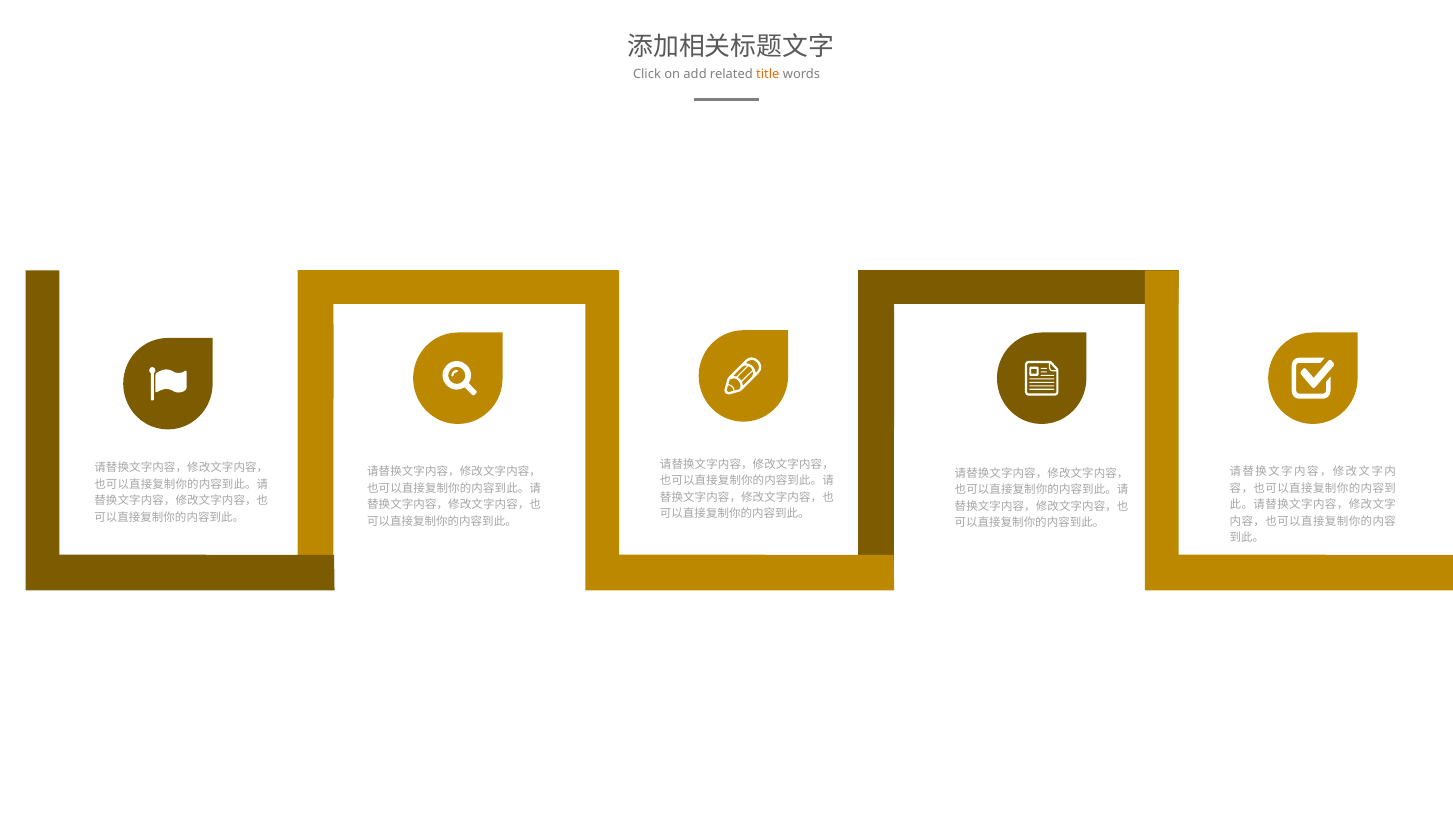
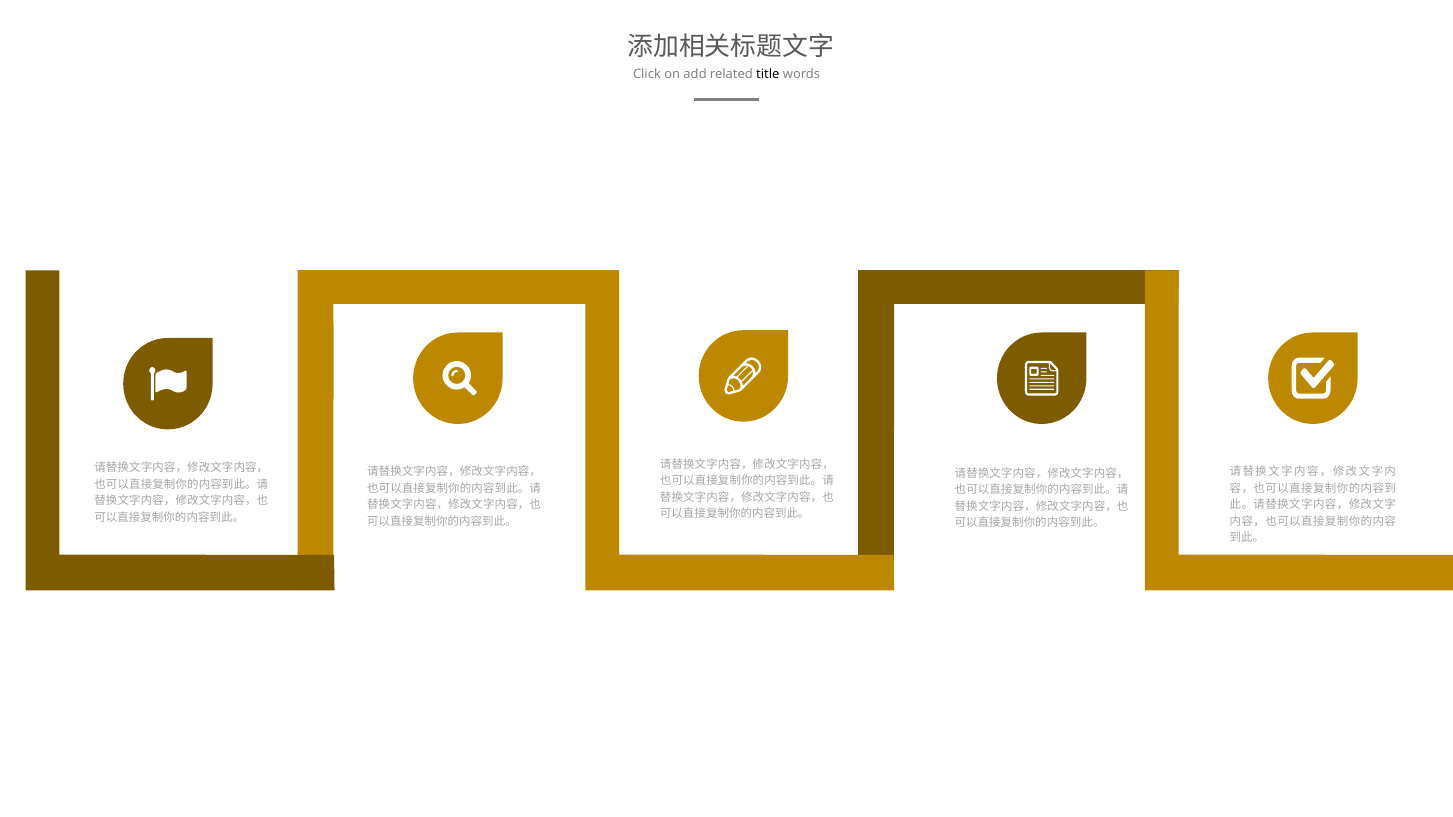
title colour: orange -> black (768, 74)
